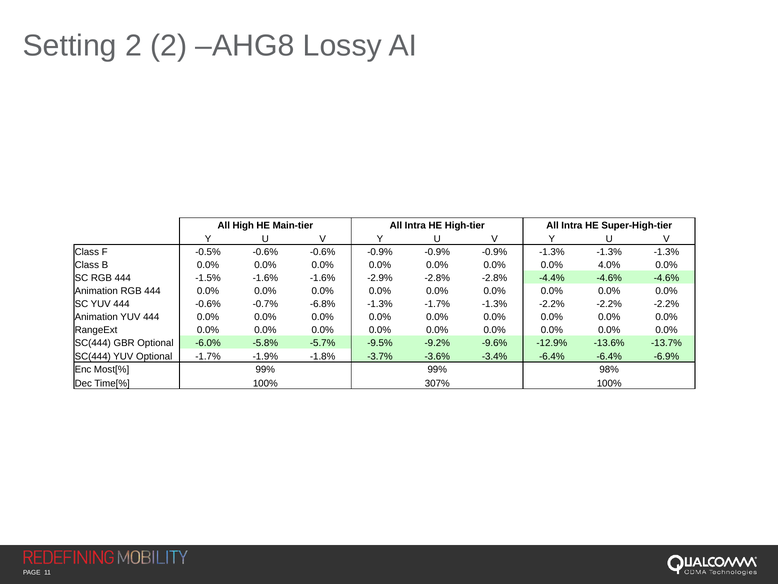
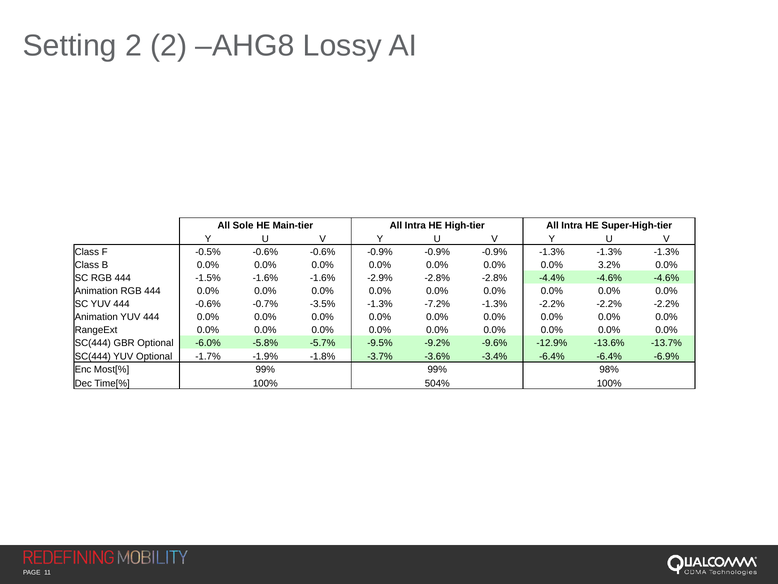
High: High -> Sole (243, 225)
4.0%: 4.0% -> 3.2% (609, 265)
-6.8%: -6.8% -> -3.5% (323, 304)
-1.3% -1.7%: -1.7% -> -7.2% (437, 304)
307%: 307% -> 504% (437, 383)
